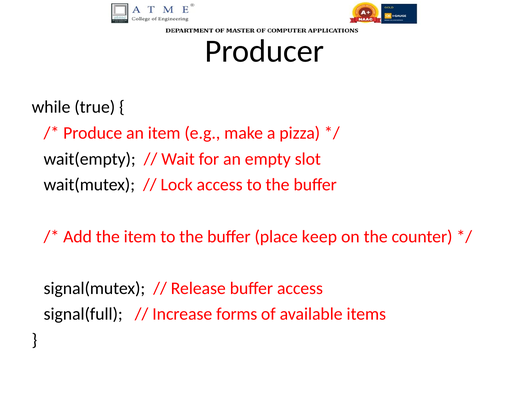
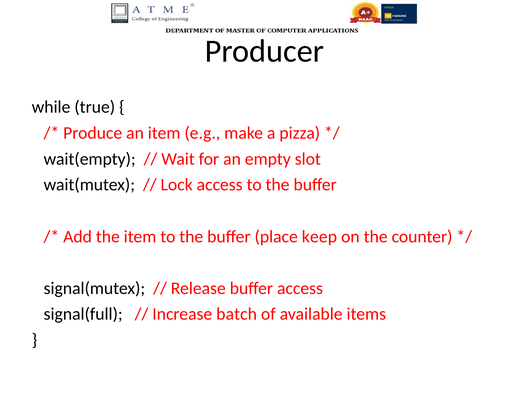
forms: forms -> batch (237, 314)
